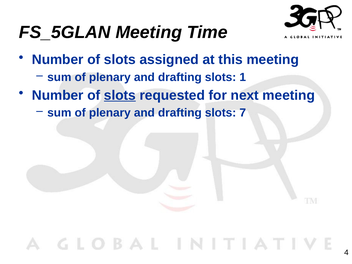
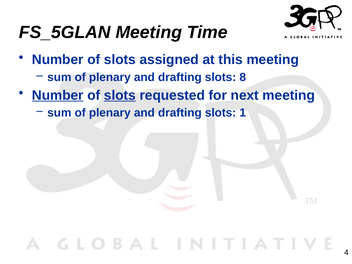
1: 1 -> 8 (243, 77)
Number underline: none -> present (58, 95)
7: 7 -> 1 (243, 113)
